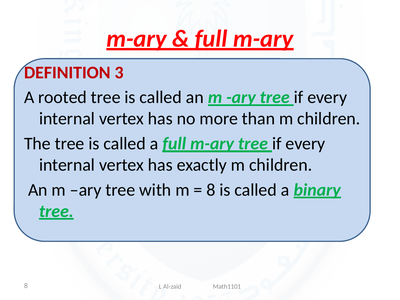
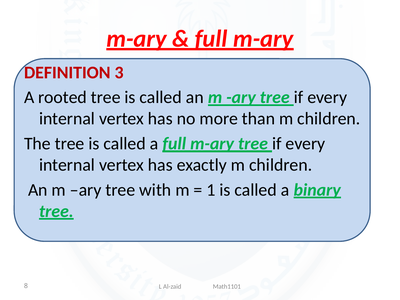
8: 8 -> 1 (211, 190)
